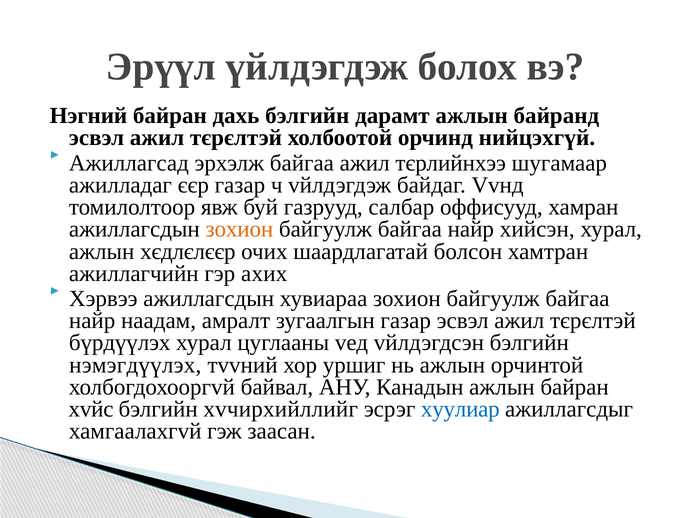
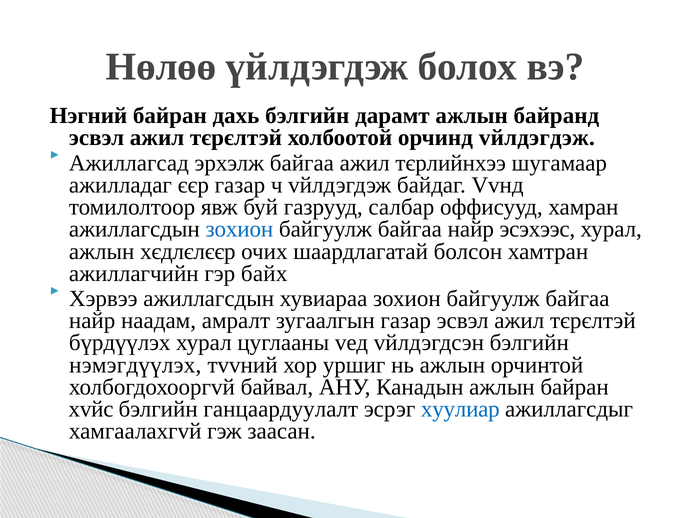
Эрүүл: Эрүүл -> Нөлөө (161, 67)
орчинд нийцэхгүй: нийцэхгүй -> vйлдэгдэж (537, 138)
зохион colour: orange -> blue (239, 229)
хийсэн: хийсэн -> эсэхээс (537, 229)
ахих: ахих -> байх (264, 274)
хvчирхийллийг: хvчирхийллийг -> ганцаардуулалт (281, 409)
